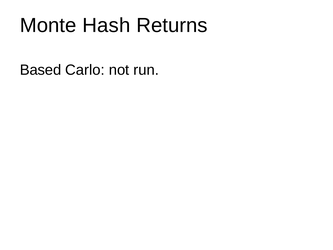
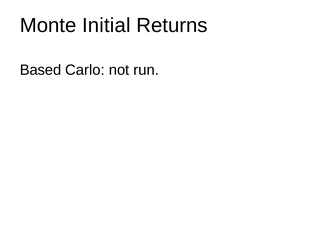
Hash: Hash -> Initial (106, 25)
